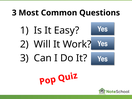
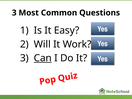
Can underline: none -> present (43, 58)
